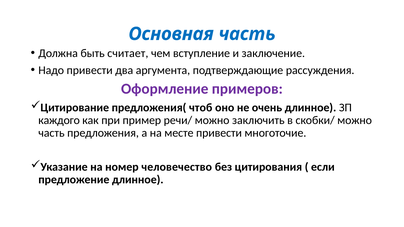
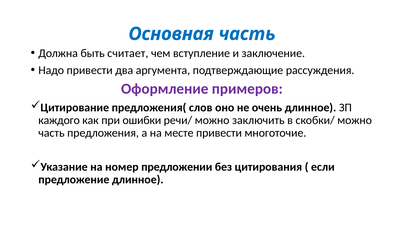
чтоб: чтоб -> слов (201, 108)
пример: пример -> ошибки (142, 120)
человечество: человечество -> предложении (177, 167)
